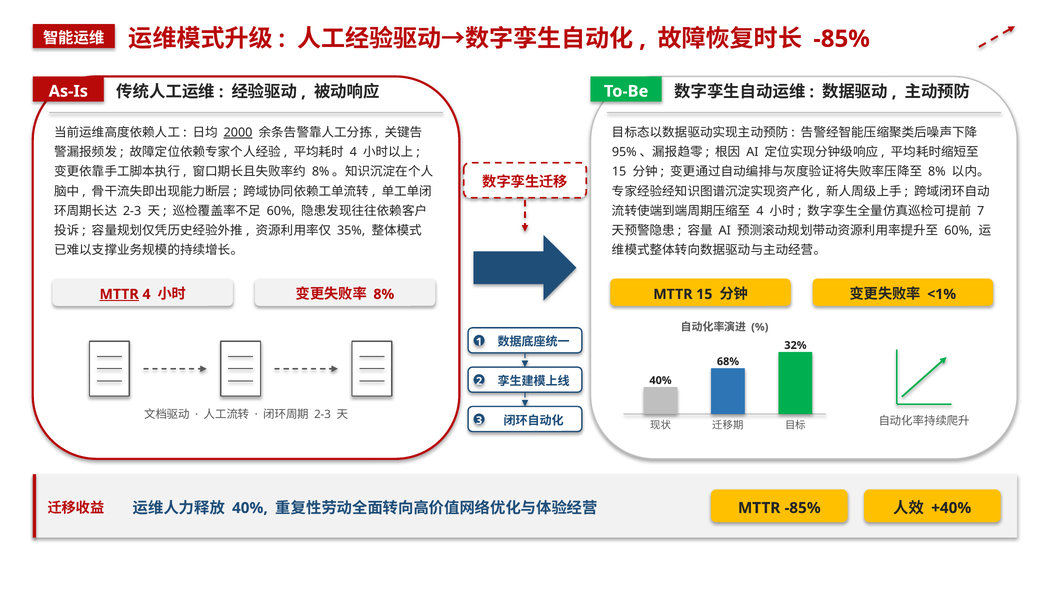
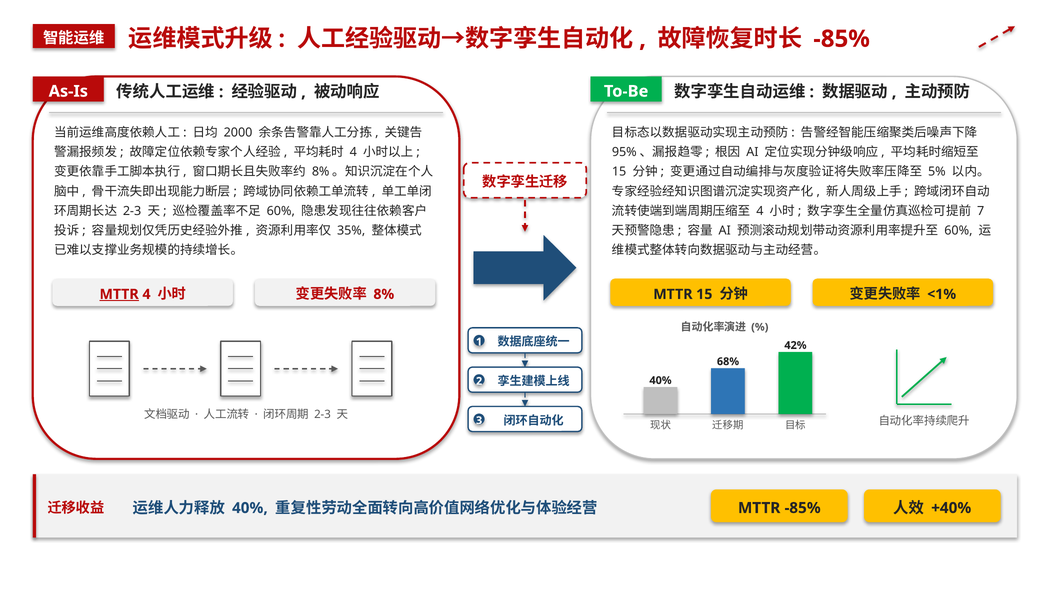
2000 underline: present -> none (238, 133)
8%: 8% -> 5% (937, 172)
32%: 32% -> 42% (795, 346)
